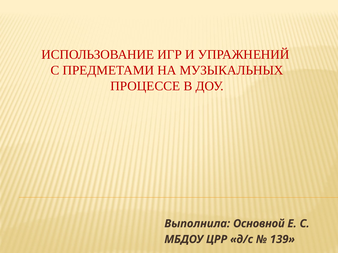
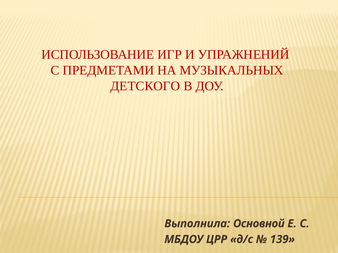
ПРОЦЕССЕ: ПРОЦЕССЕ -> ДЕТСКОГО (145, 86)
